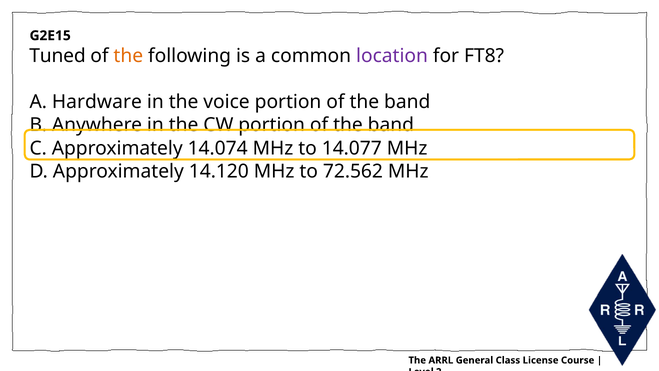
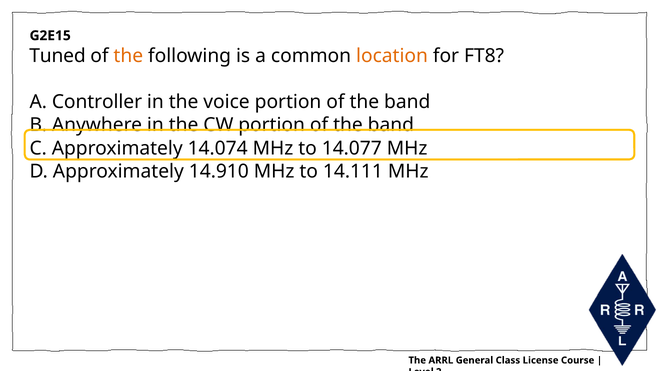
location colour: purple -> orange (392, 56)
Hardware: Hardware -> Controller (97, 102)
14.120: 14.120 -> 14.910 (219, 171)
72.562: 72.562 -> 14.111 (353, 171)
